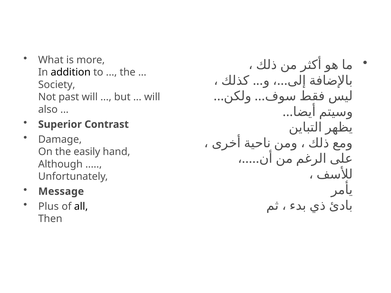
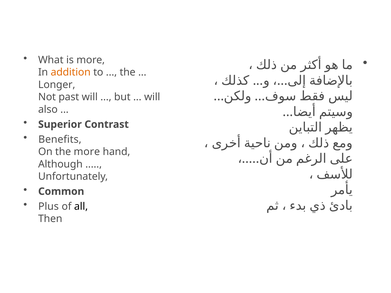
addition colour: black -> orange (71, 72)
Society: Society -> Longer (57, 85)
Damage: Damage -> Benefits (60, 139)
the easily: easily -> more (87, 152)
Message: Message -> Common (61, 192)
